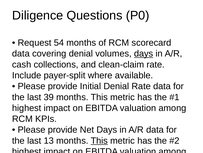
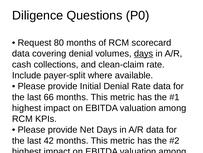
54: 54 -> 80 (59, 43)
39: 39 -> 66 (49, 97)
13: 13 -> 42 (49, 140)
This underline: present -> none (99, 140)
